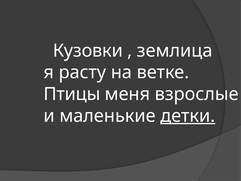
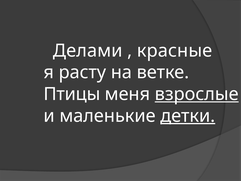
Кузовки: Кузовки -> Делами (88, 51)
землица: землица -> красные (175, 51)
взрослые underline: none -> present (197, 94)
